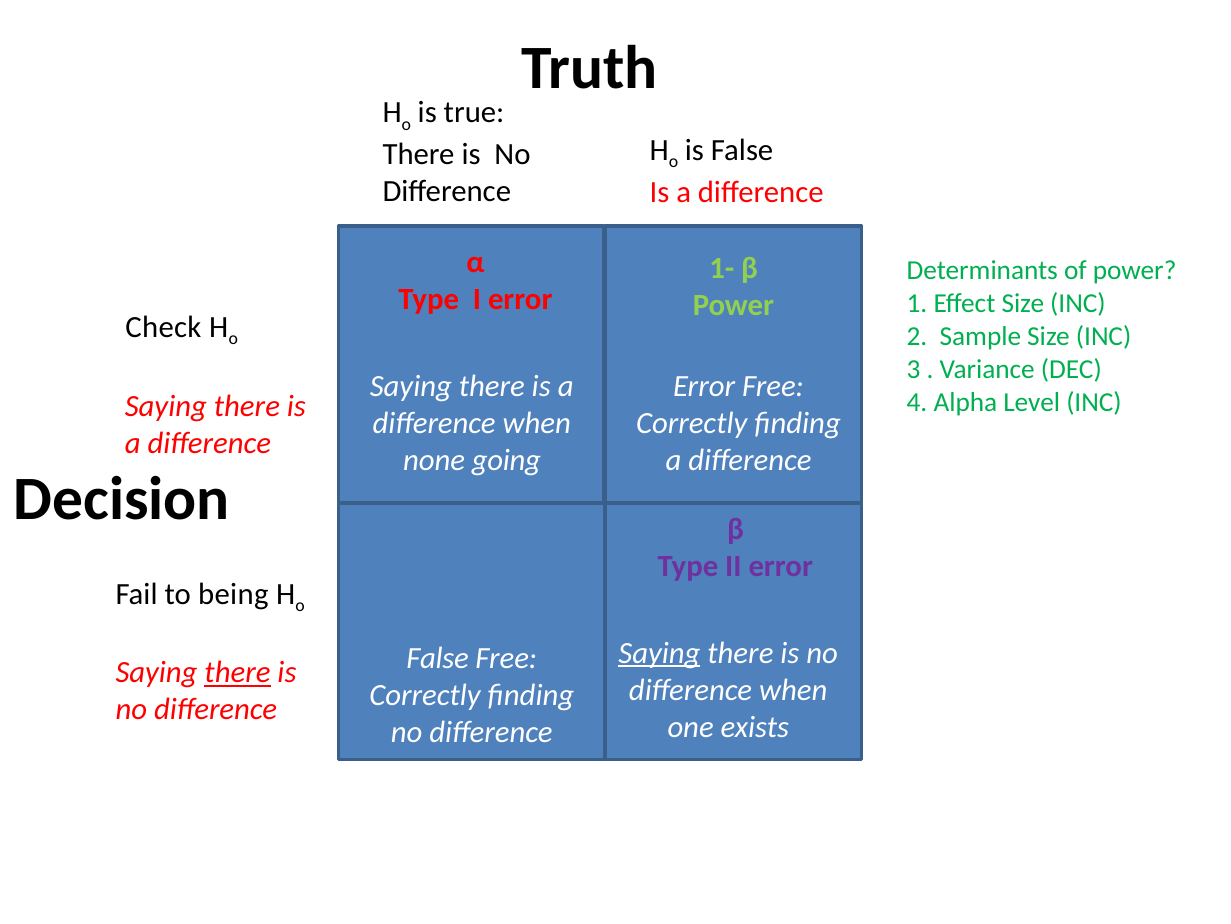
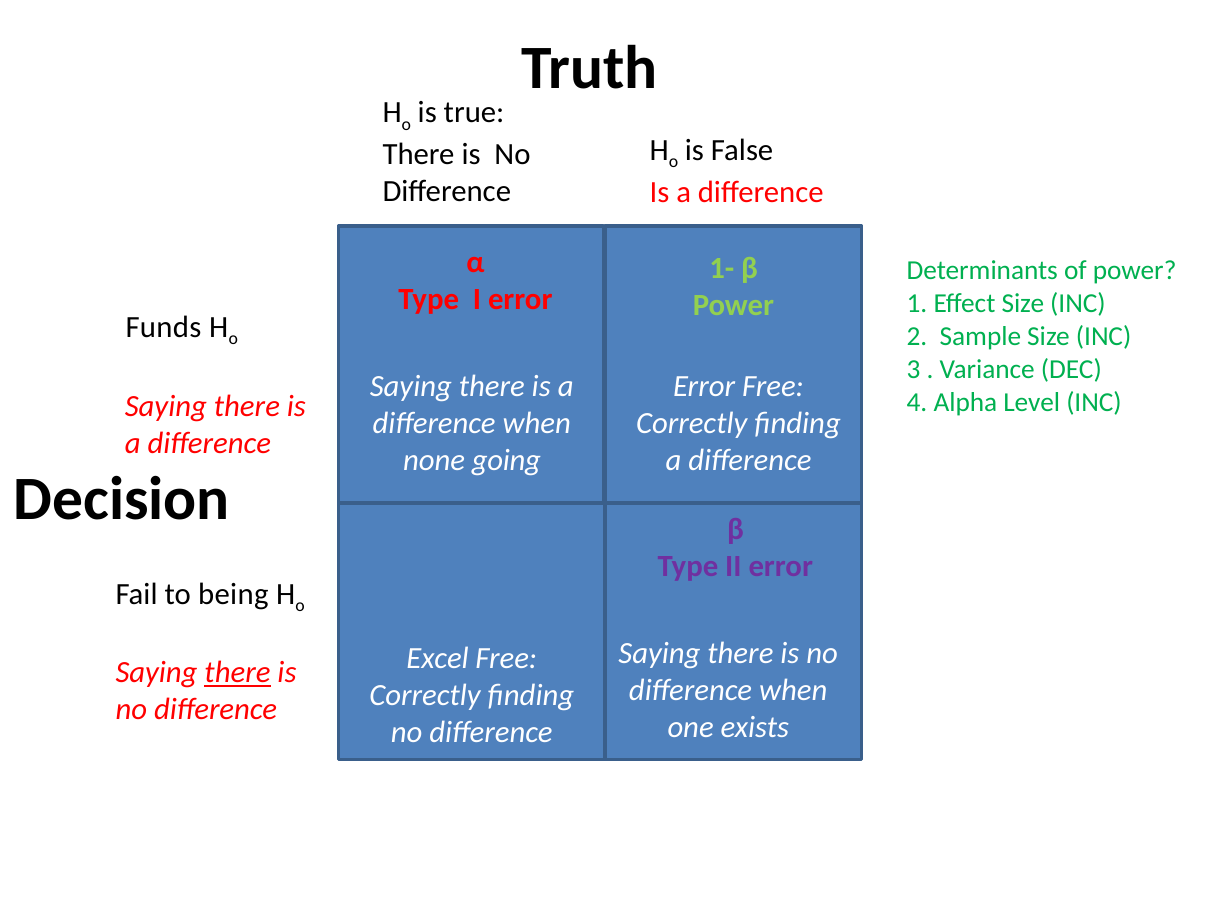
Check: Check -> Funds (163, 327)
Saying underline: present -> none (659, 652)
False: False -> Excel (438, 658)
